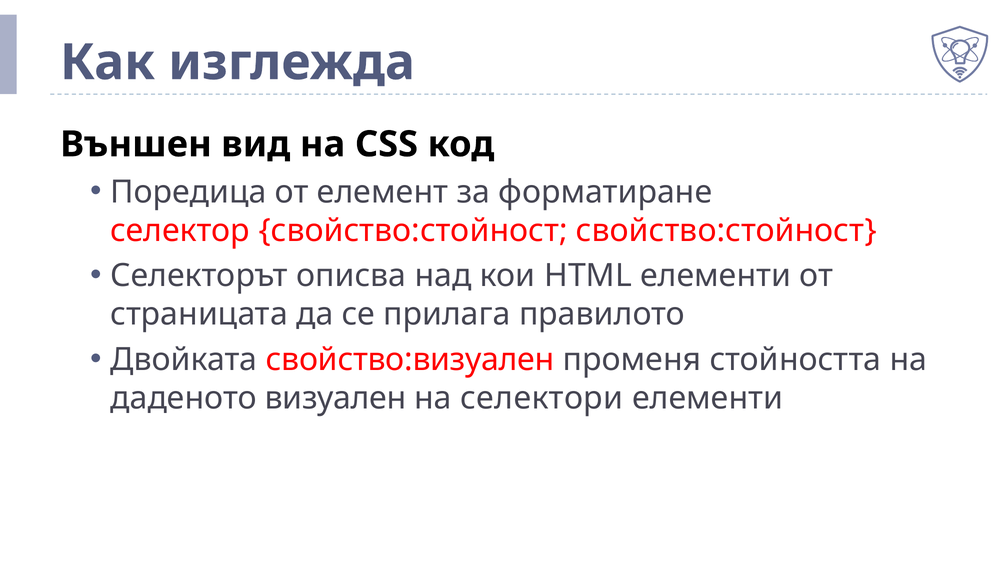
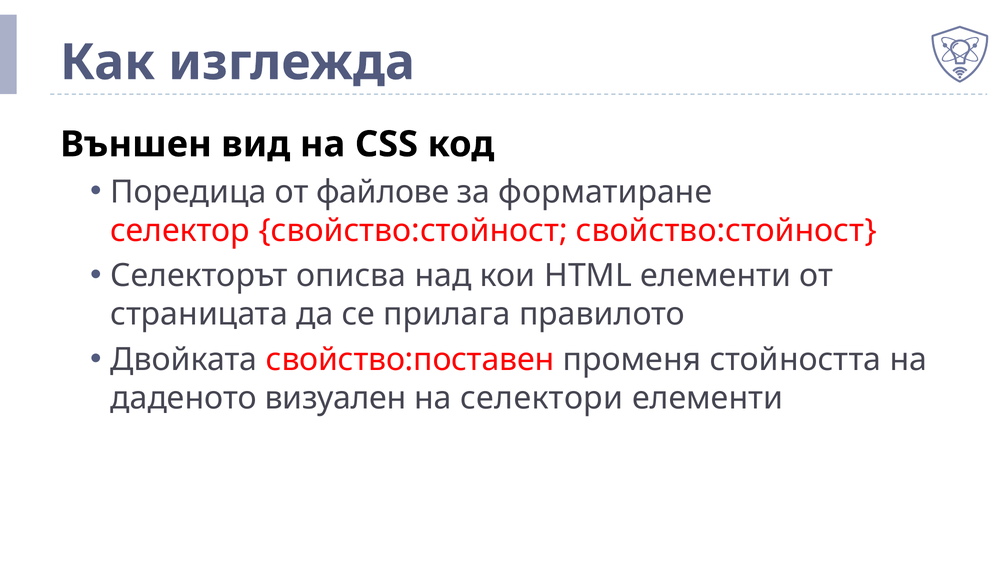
елемент: елемент -> файлове (383, 192)
свойство:визуален: свойство:визуален -> свойство:поставен (410, 360)
